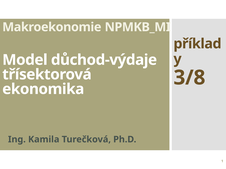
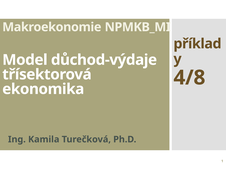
3/8: 3/8 -> 4/8 (189, 78)
